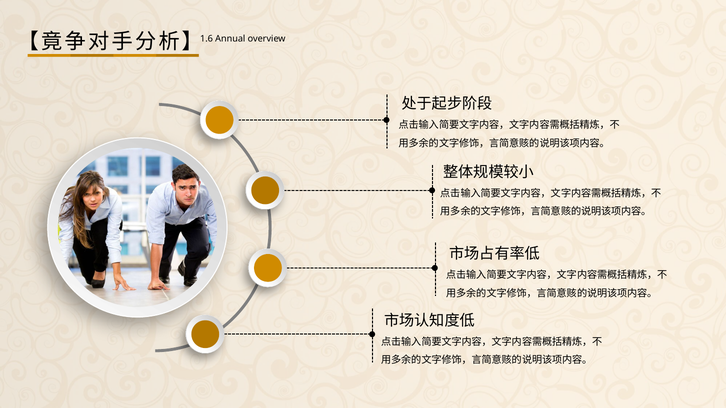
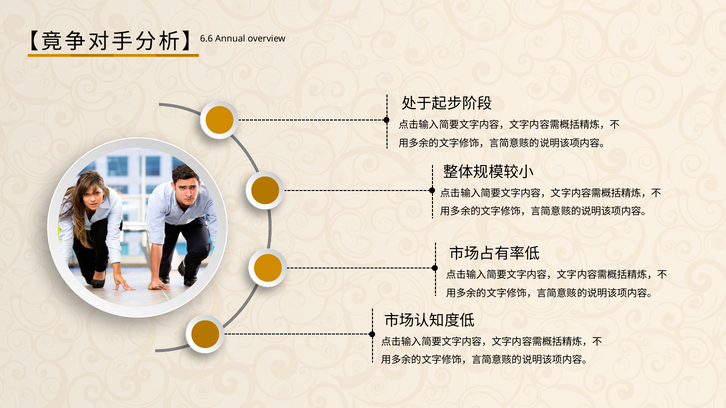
1.6: 1.6 -> 6.6 (207, 39)
